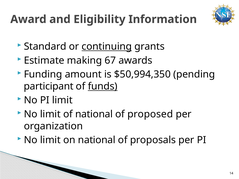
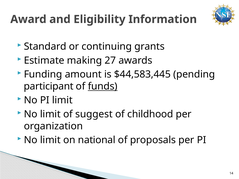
continuing underline: present -> none (107, 47)
67: 67 -> 27 (110, 61)
$50,994,350: $50,994,350 -> $44,583,445 (142, 74)
of national: national -> suggest (94, 114)
proposed: proposed -> childhood (150, 114)
